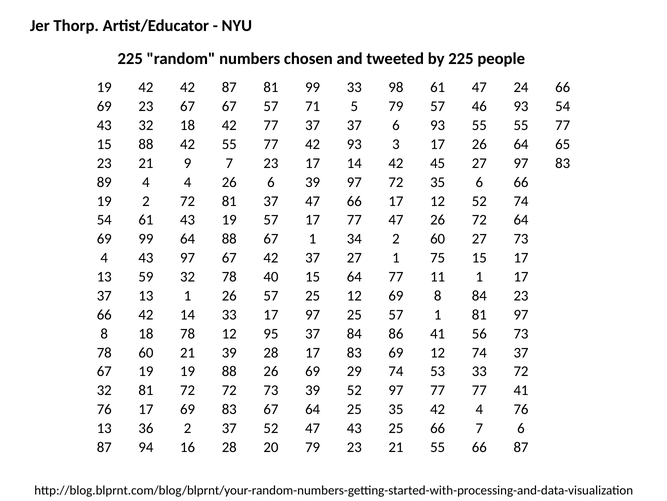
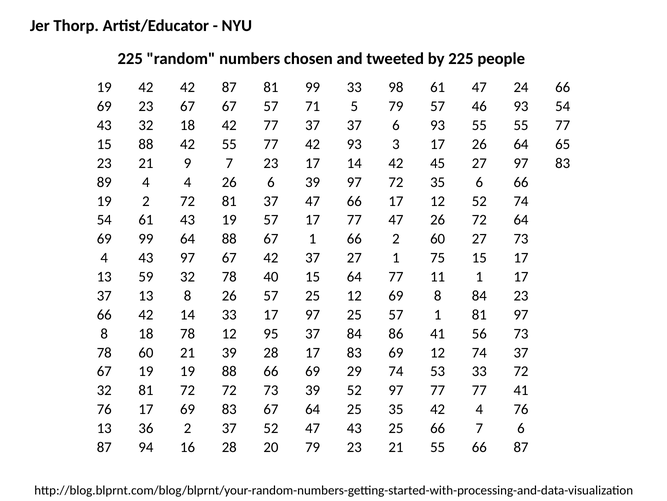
1 34: 34 -> 66 (354, 239)
13 1: 1 -> 8 (188, 295)
88 26: 26 -> 66 (271, 371)
